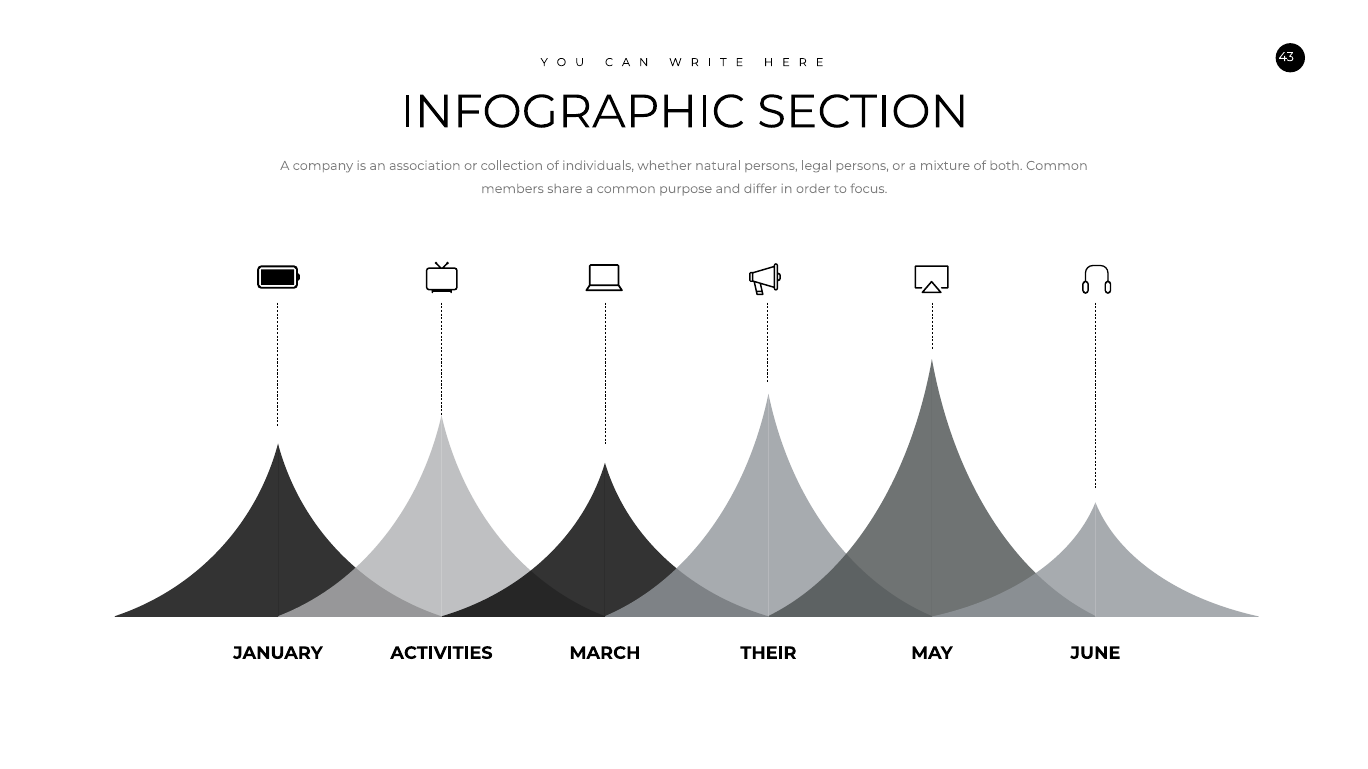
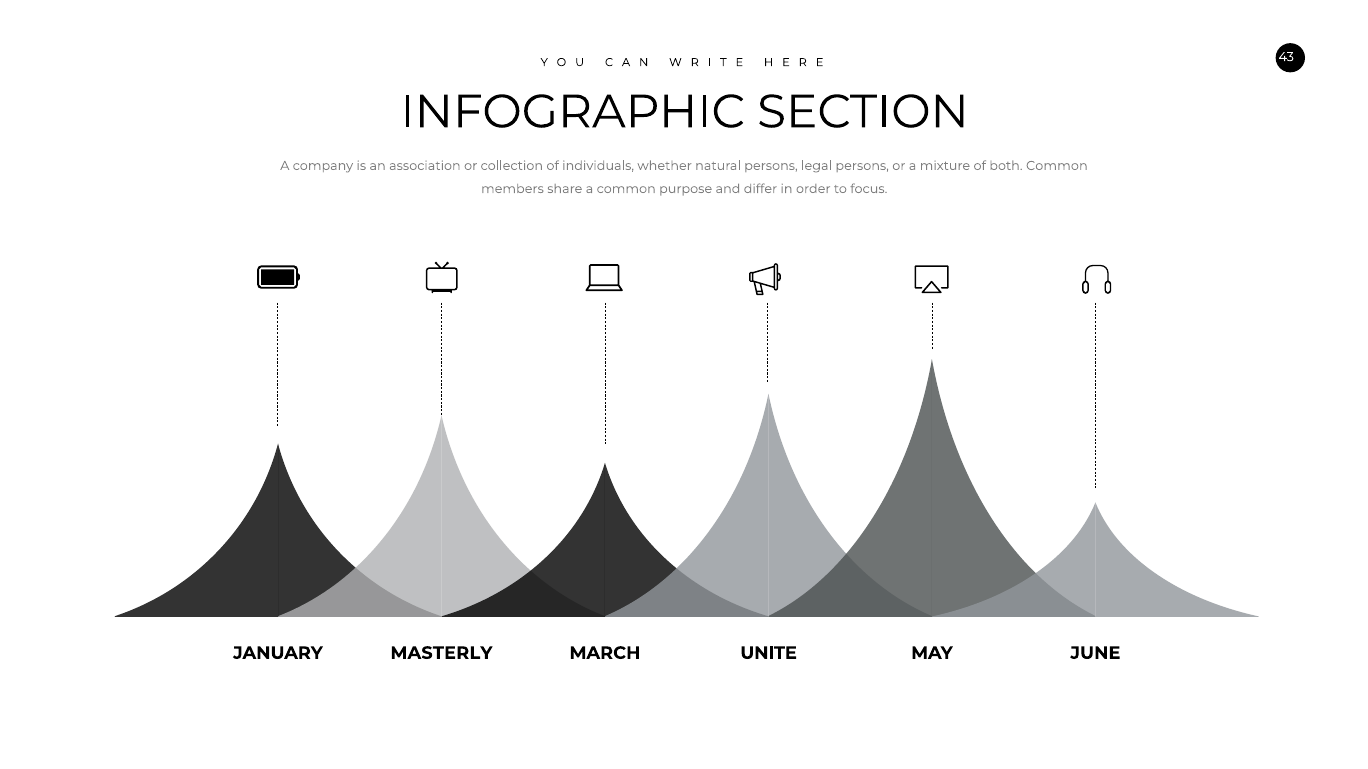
ACTIVITIES: ACTIVITIES -> MASTERLY (441, 654)
THEIR: THEIR -> UNITE (769, 654)
